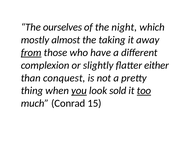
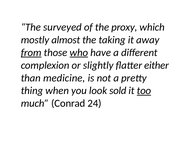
ourselves: ourselves -> surveyed (62, 27)
night: night -> proxy (124, 27)
who underline: none -> present (79, 52)
conquest: conquest -> medicine (64, 78)
you underline: present -> none (79, 90)
15: 15 -> 24 (94, 103)
